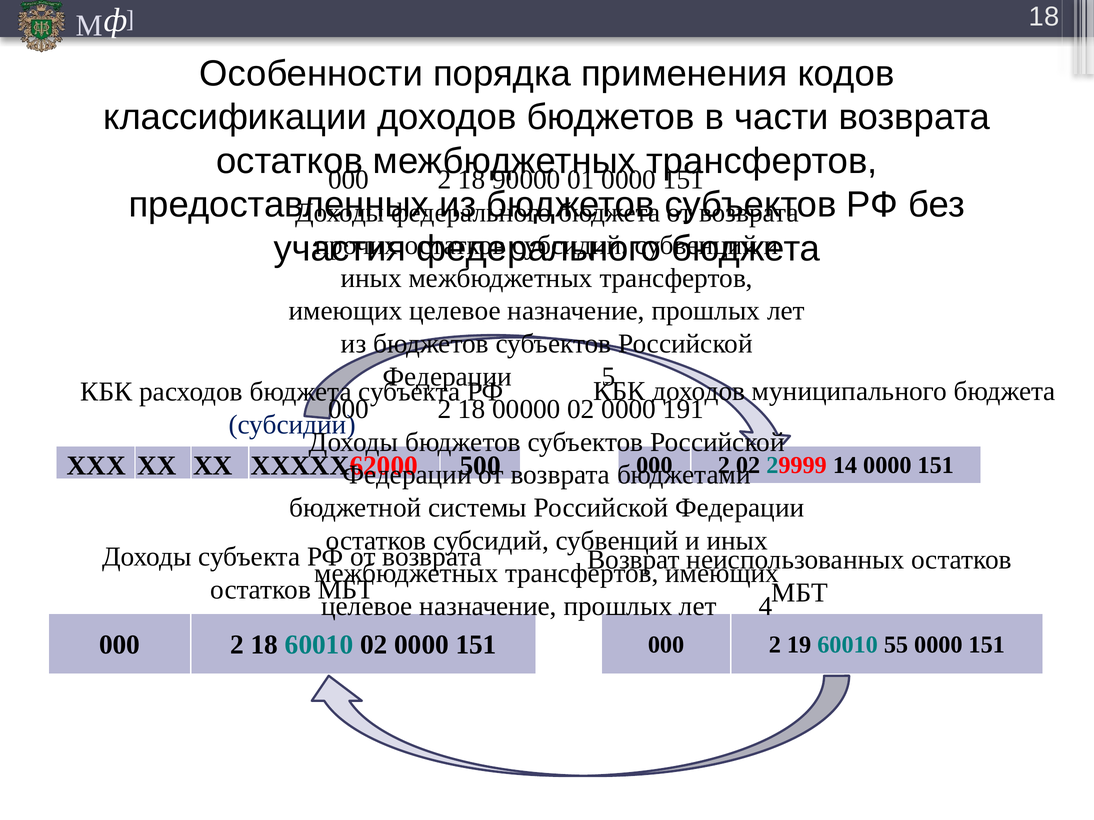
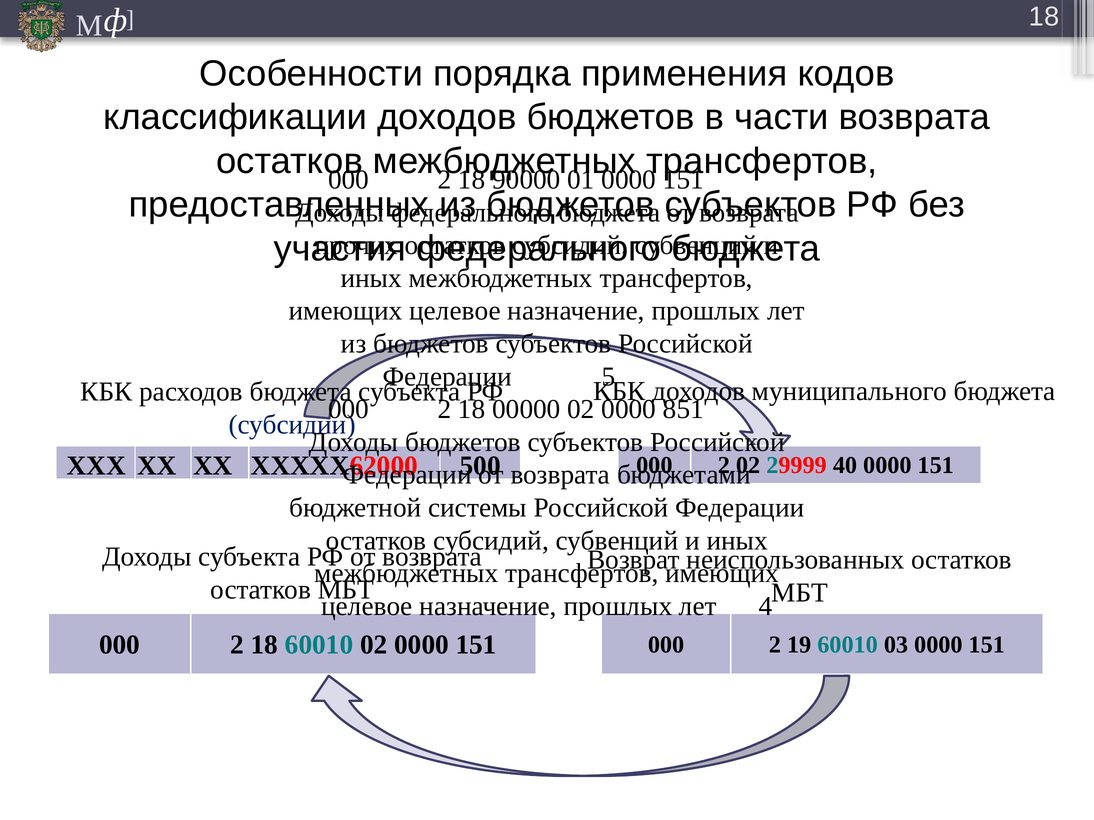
191: 191 -> 851 (683, 410)
14: 14 -> 40 (845, 466)
55: 55 -> 03 (896, 645)
